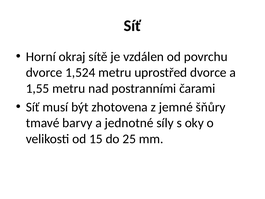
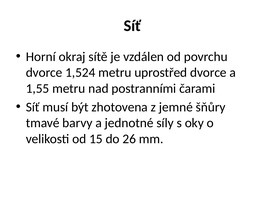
25: 25 -> 26 (129, 139)
